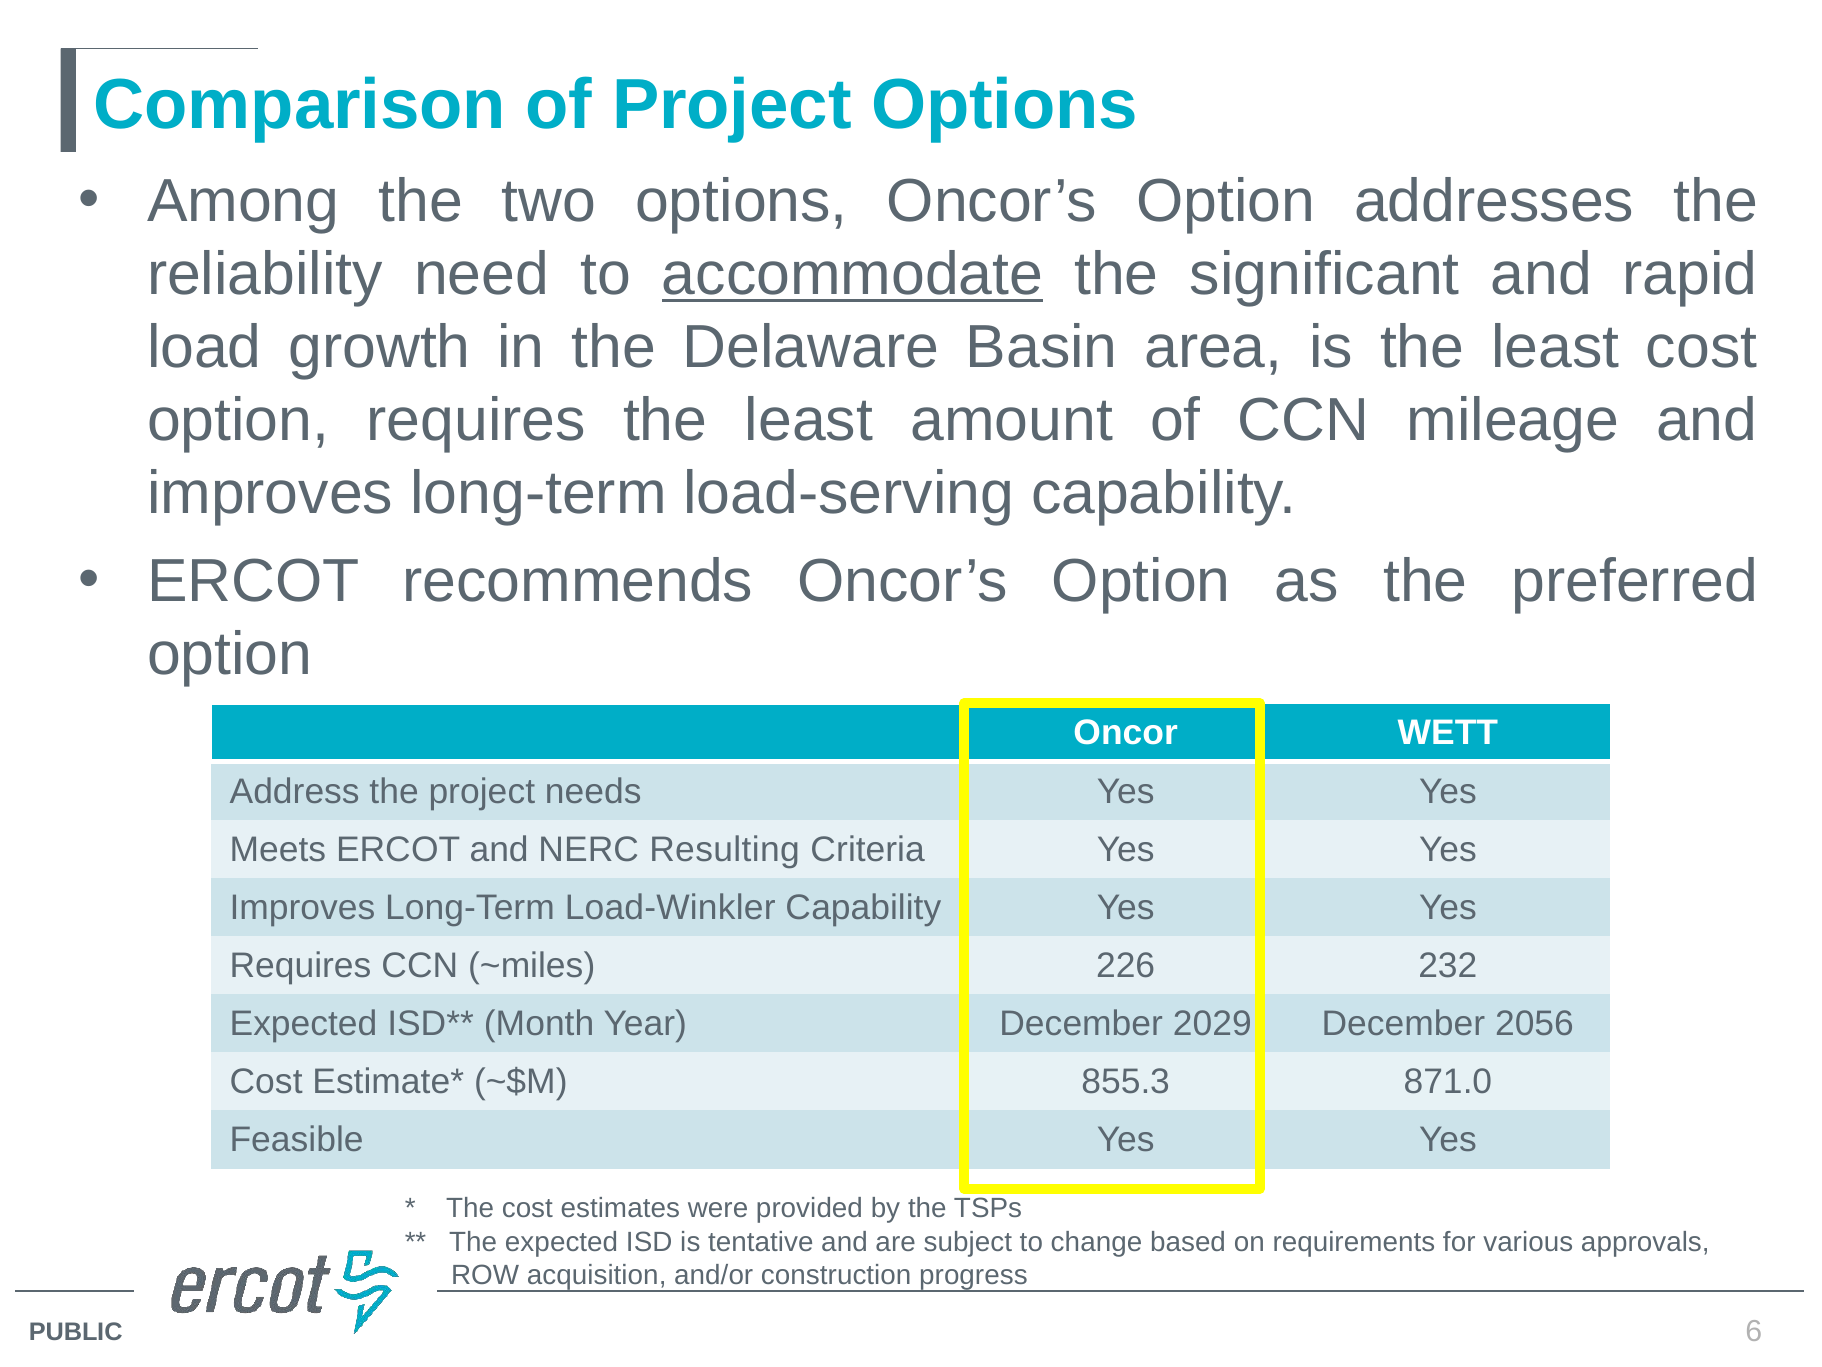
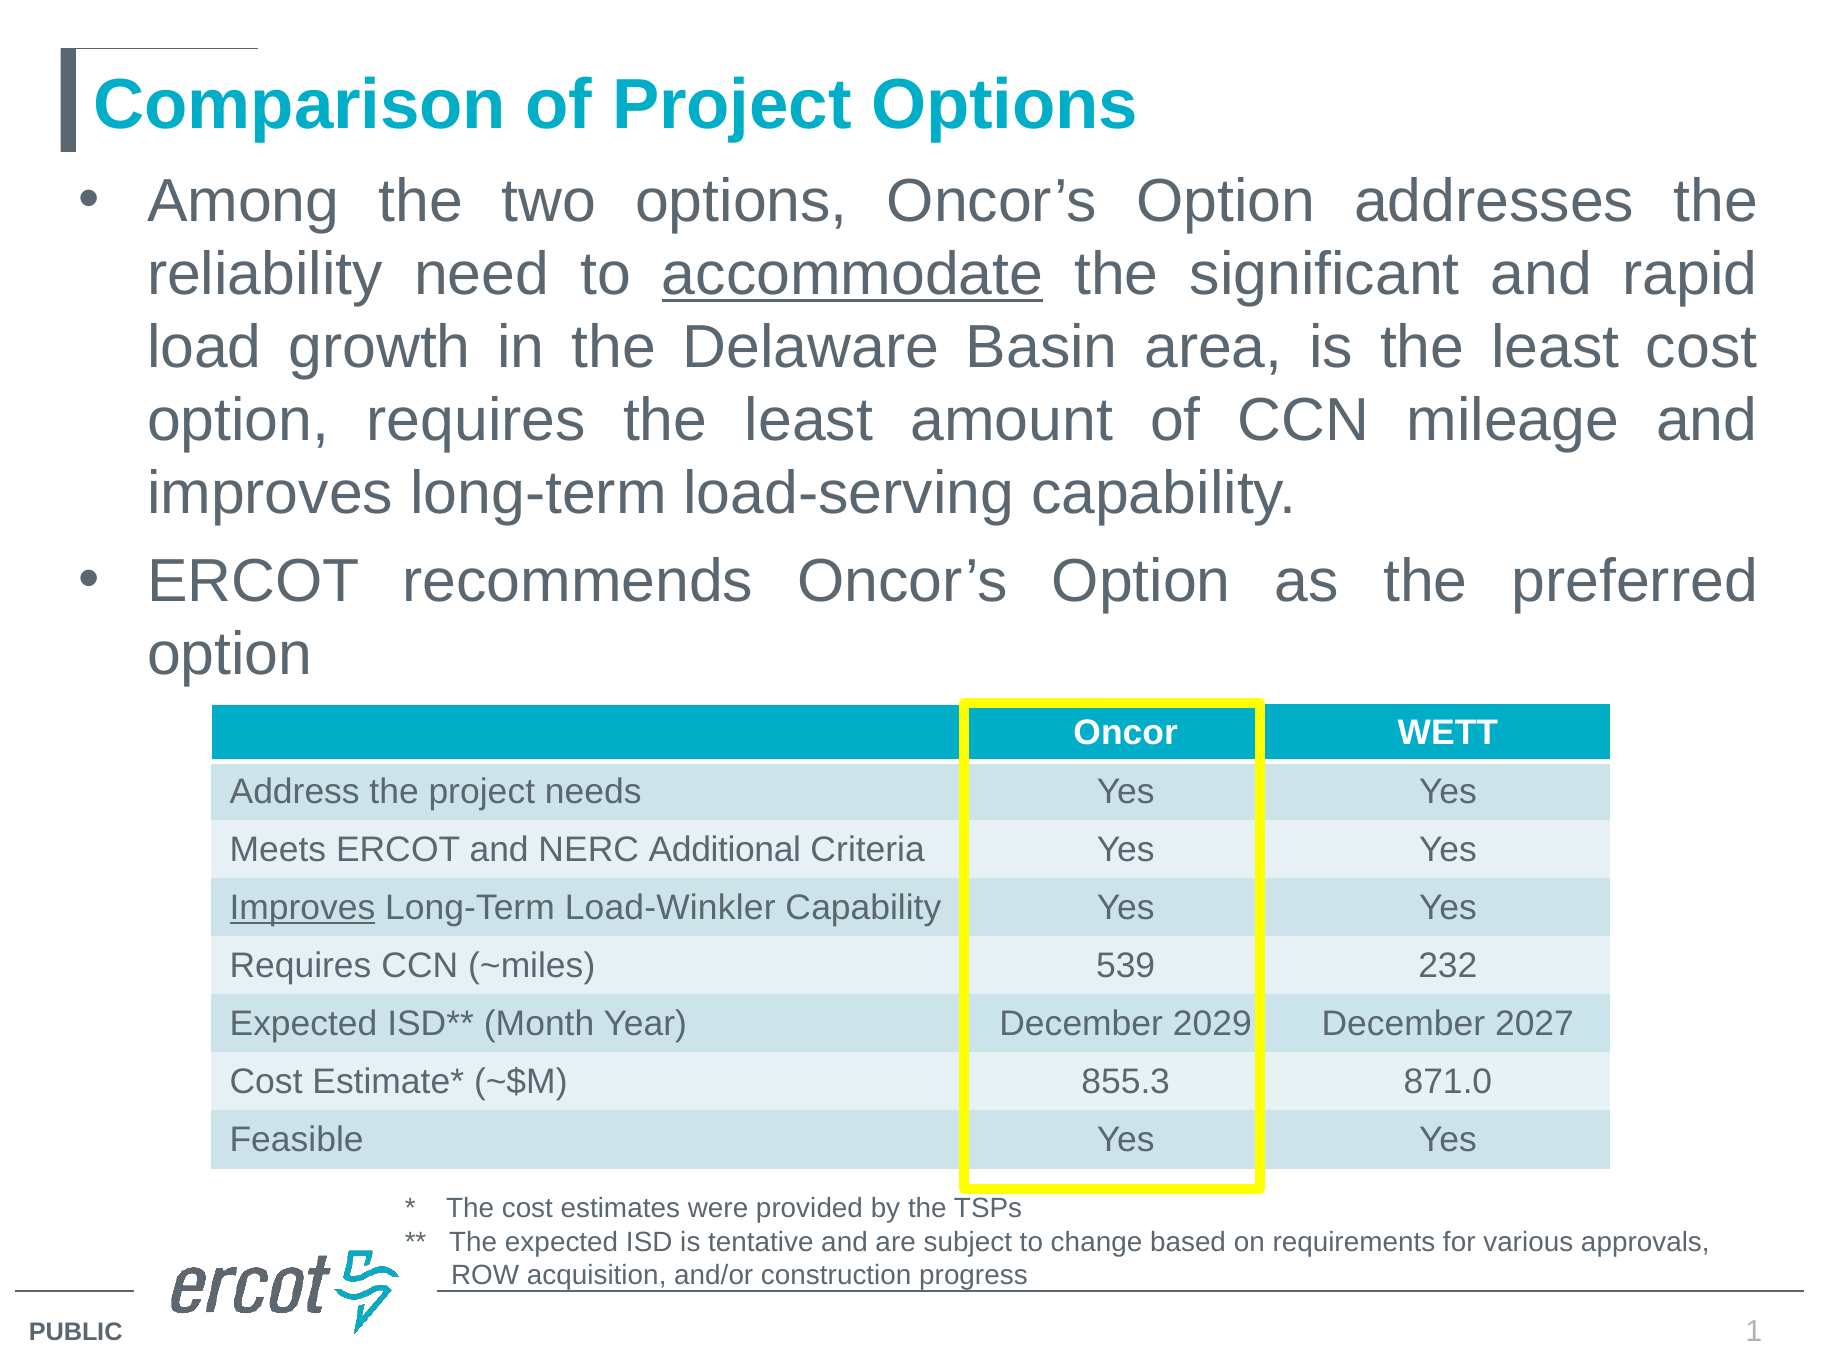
Resulting: Resulting -> Additional (725, 849)
Improves underline: none -> present (302, 907)
226: 226 -> 539 (1126, 965)
2056: 2056 -> 2027 (1534, 1023)
6: 6 -> 1 (1754, 1331)
